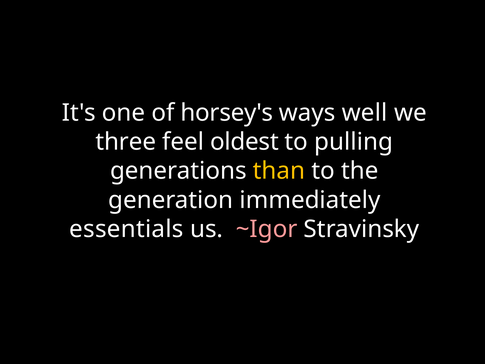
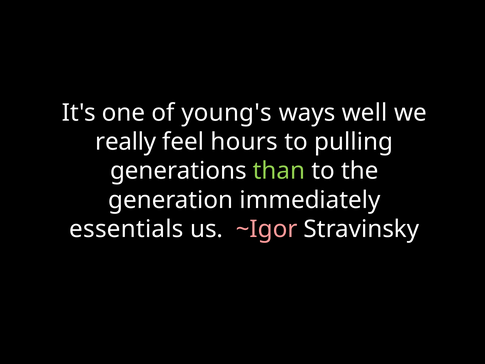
horsey's: horsey's -> young's (227, 113)
three: three -> really (126, 142)
oldest: oldest -> hours (244, 142)
than colour: yellow -> light green (279, 171)
